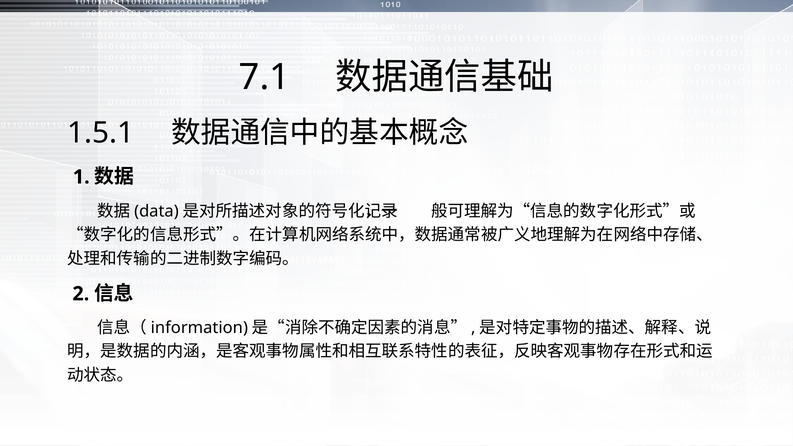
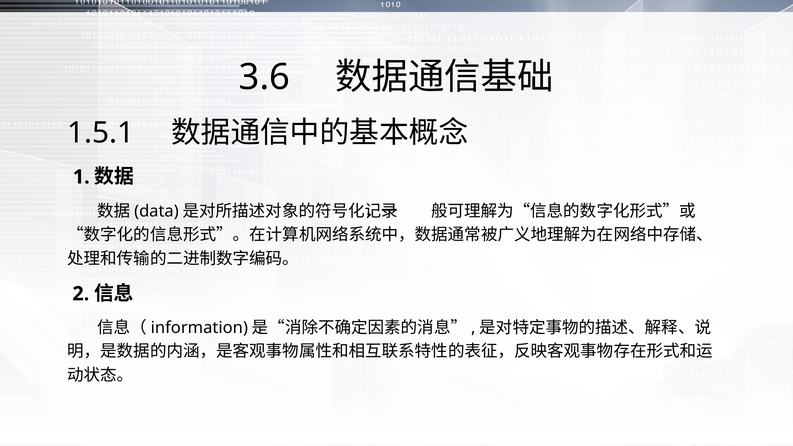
7.1: 7.1 -> 3.6 (265, 77)
